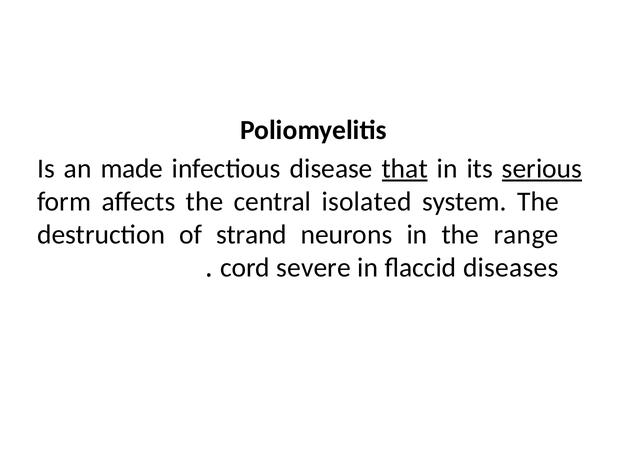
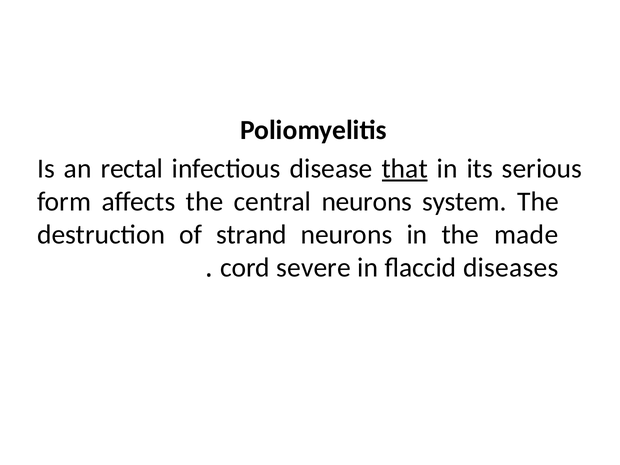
made: made -> rectal (132, 169)
serious underline: present -> none (542, 169)
central isolated: isolated -> neurons (367, 202)
range: range -> made (526, 235)
